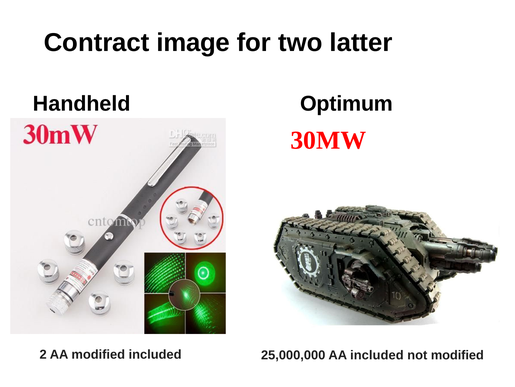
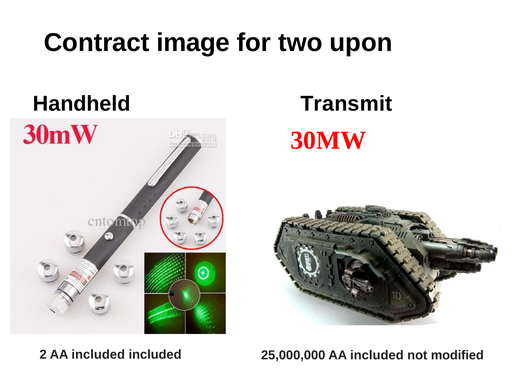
latter: latter -> upon (361, 42)
Optimum: Optimum -> Transmit (346, 104)
2 AA modified: modified -> included (98, 354)
